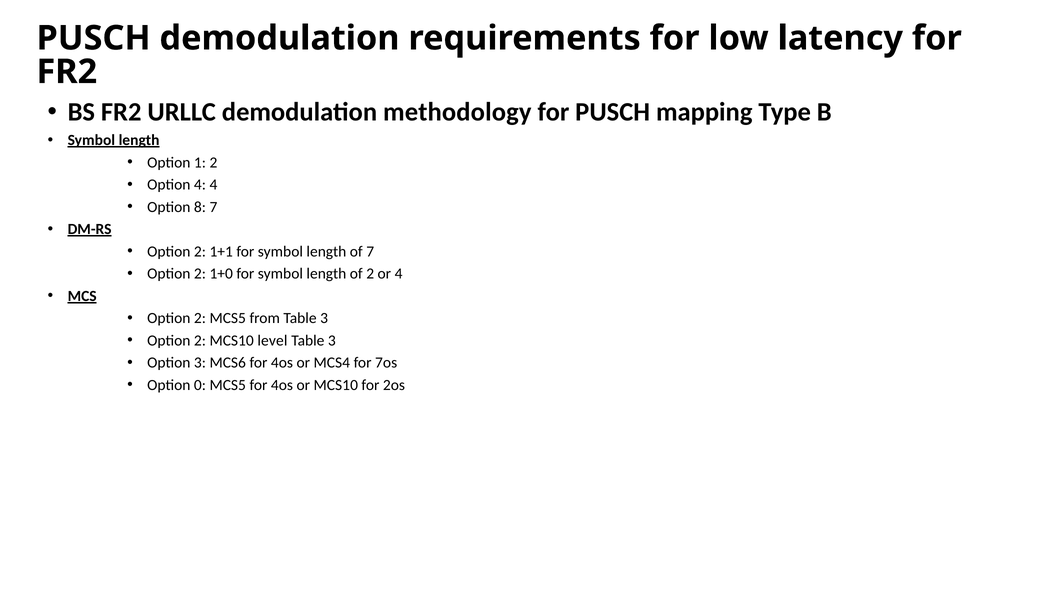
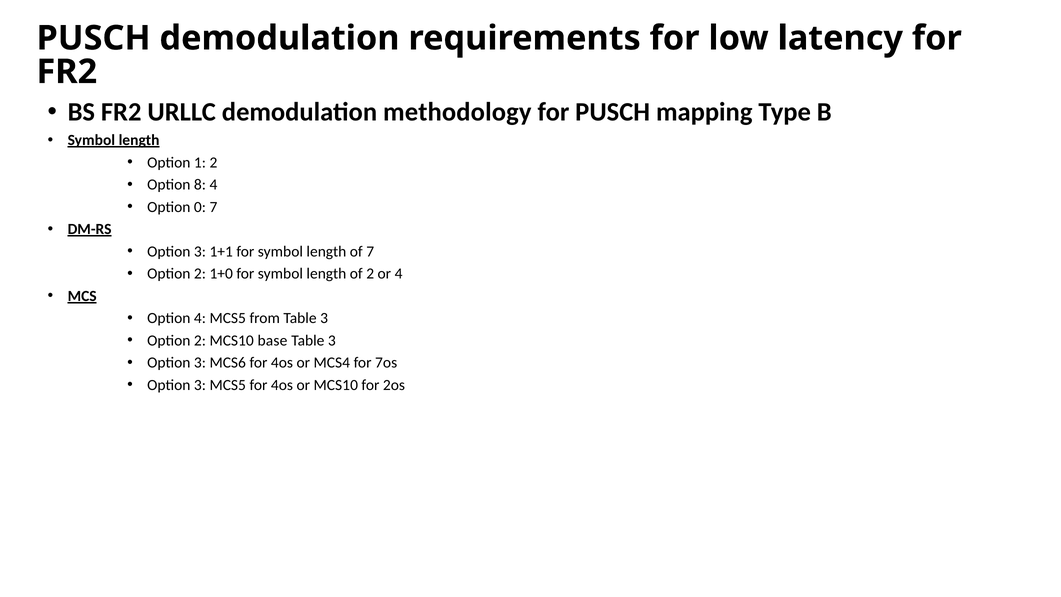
Option 4: 4 -> 8 (200, 185)
8: 8 -> 0 (200, 207)
2: 2 -> 3 (200, 251)
2: 2 -> 4 (200, 318)
level: level -> base (272, 340)
0: 0 -> 3 (200, 385)
